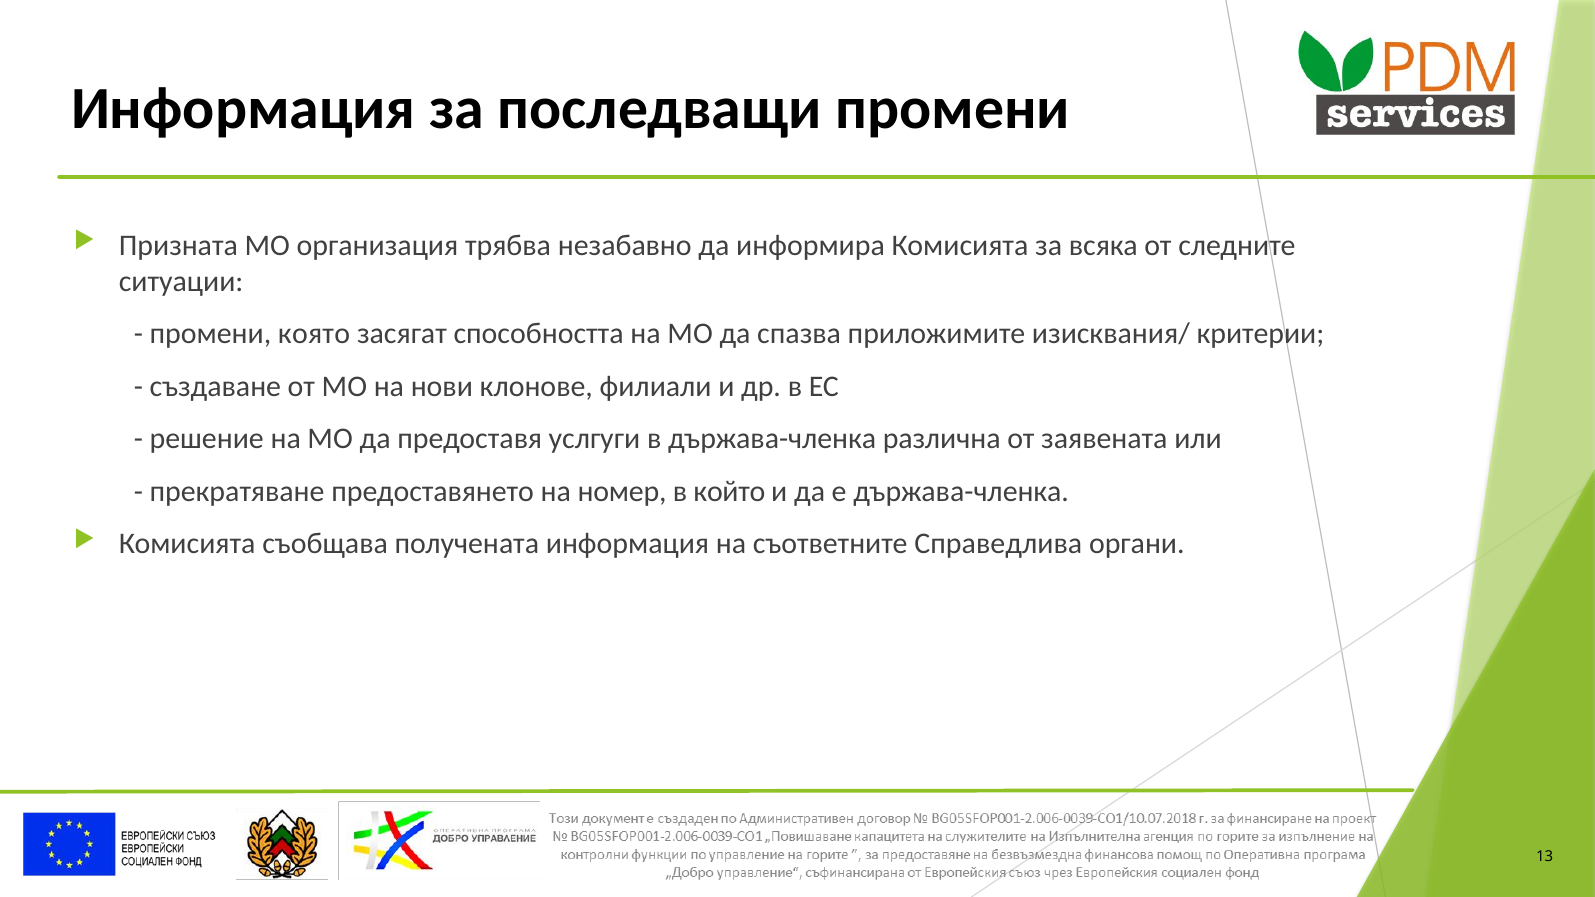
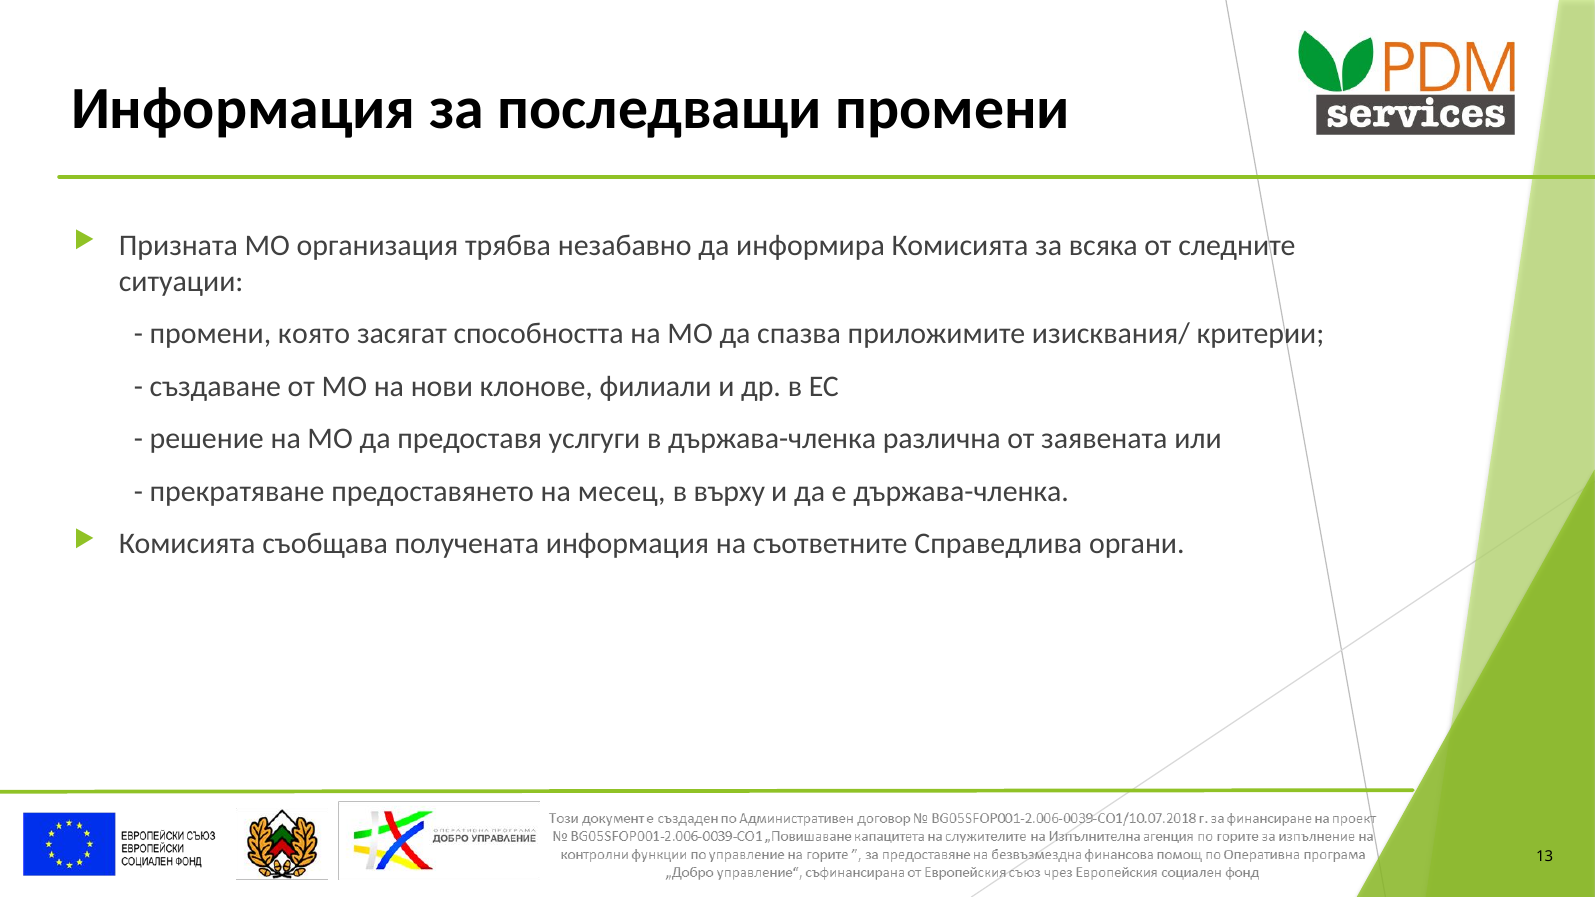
номер: номер -> месец (622, 491)
който: който -> върху (729, 491)
